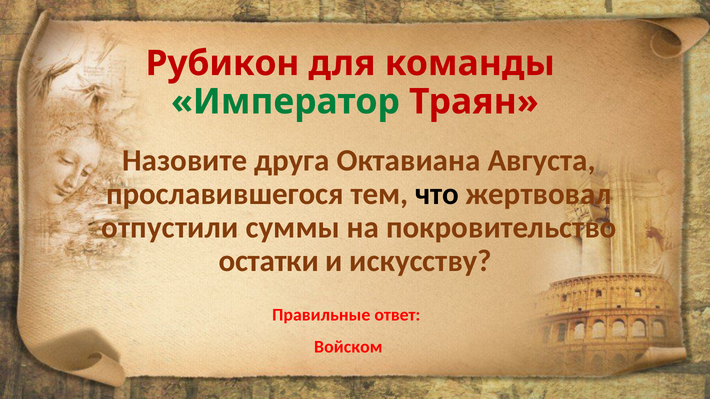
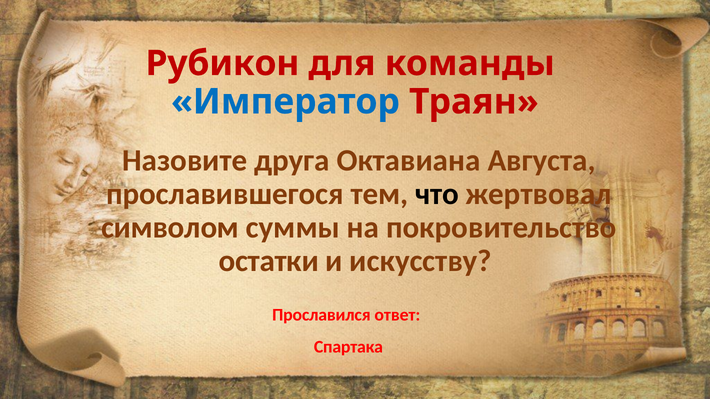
Император colour: green -> blue (286, 102)
отпустили: отпустили -> символом (170, 228)
Правильные: Правильные -> Прославился (321, 315)
Войском: Войском -> Спартака (348, 347)
